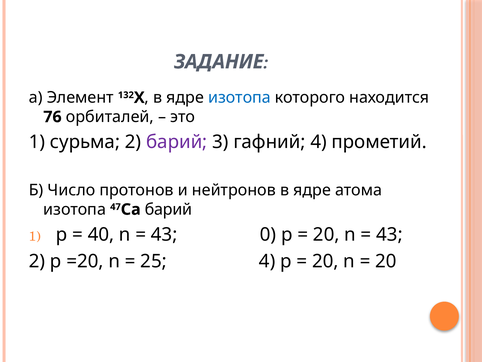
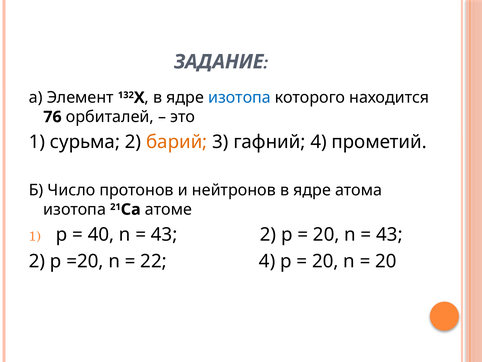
барий colour: purple -> orange (177, 142)
47: 47 -> 21 (115, 207)
барий: барий -> атоме (168, 209)
0: 0 -> 2 (268, 234)
25: 25 -> 22 (154, 261)
